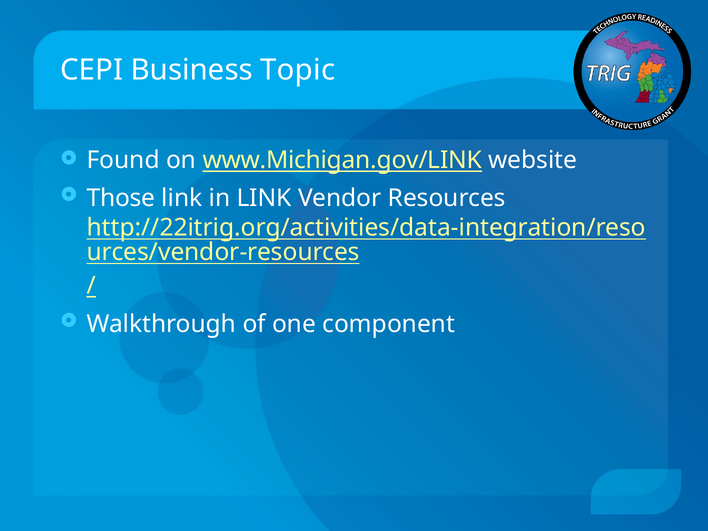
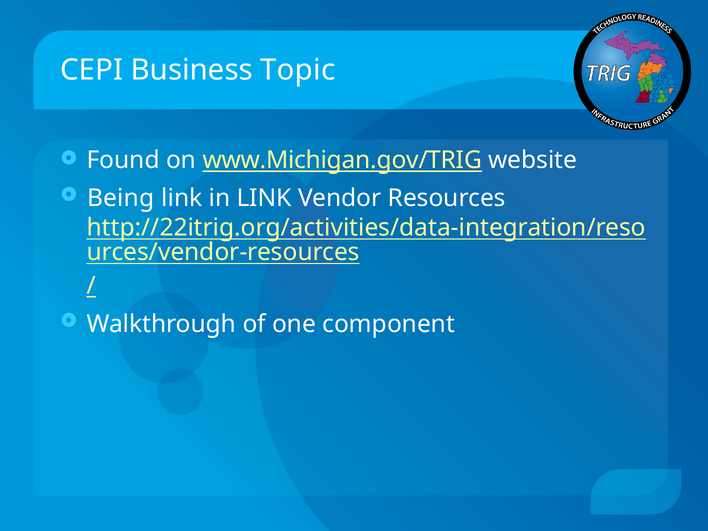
www.Michigan.gov/LINK: www.Michigan.gov/LINK -> www.Michigan.gov/TRIG (342, 160)
Those: Those -> Being (121, 198)
